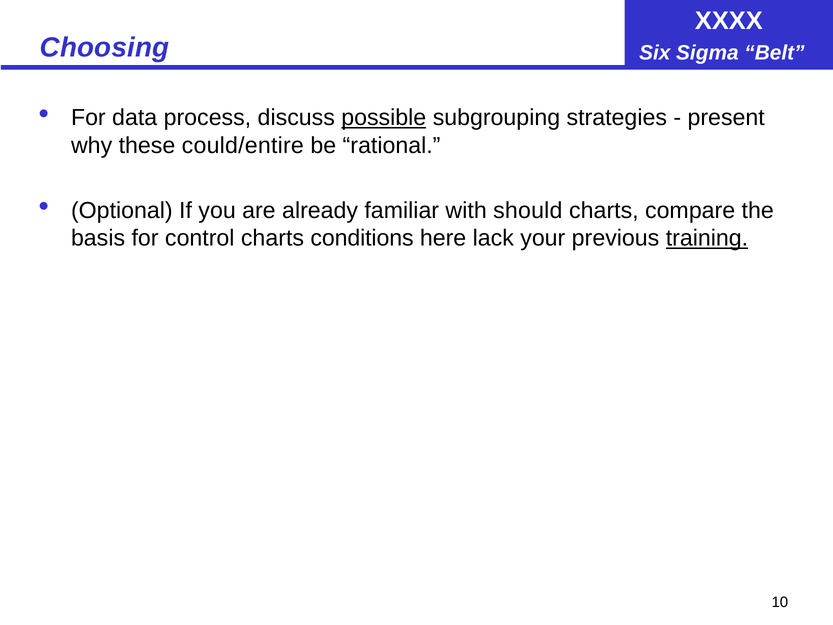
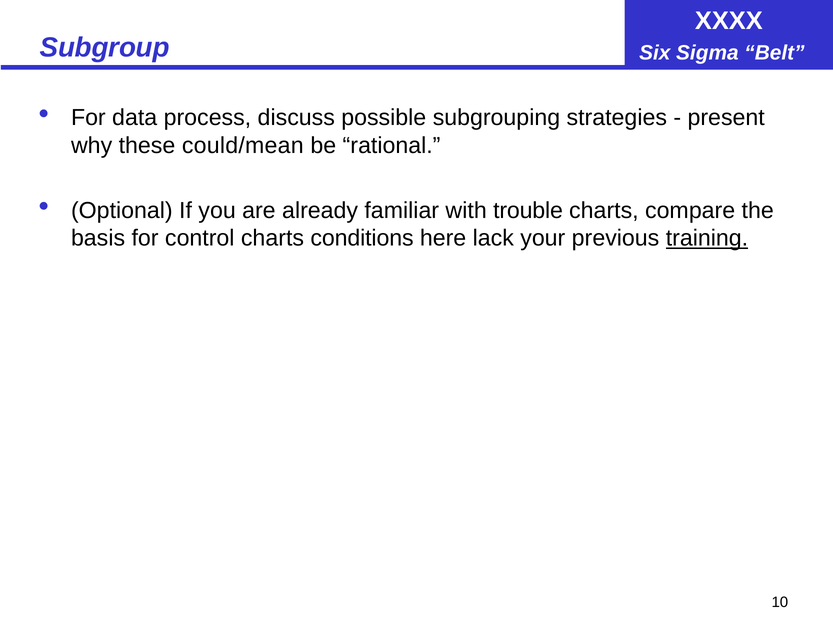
Choosing: Choosing -> Subgroup (105, 48)
possible underline: present -> none (384, 118)
could/entire: could/entire -> could/mean (243, 146)
should: should -> trouble (528, 210)
